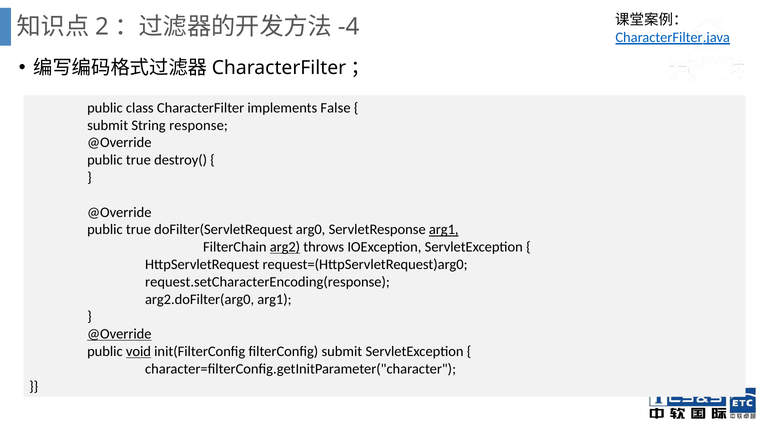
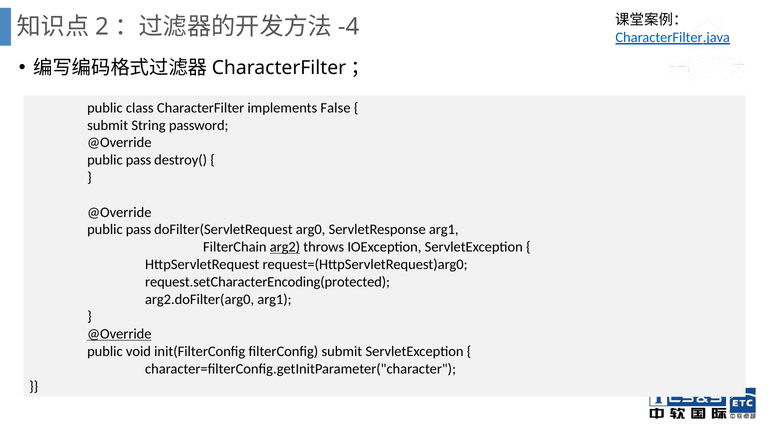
response: response -> password (199, 125)
true: true -> pass (139, 160)
true: true -> pass (139, 230)
arg1 underline: present -> none (444, 230)
request.setCharacterEncoding(response: request.setCharacterEncoding(response -> request.setCharacterEncoding(protected (268, 282)
void underline: present -> none (138, 351)
